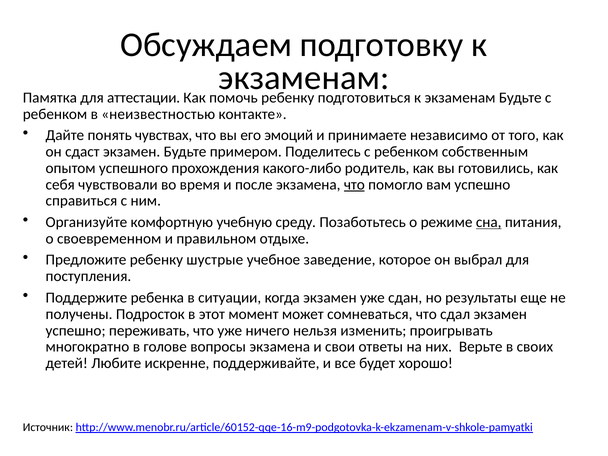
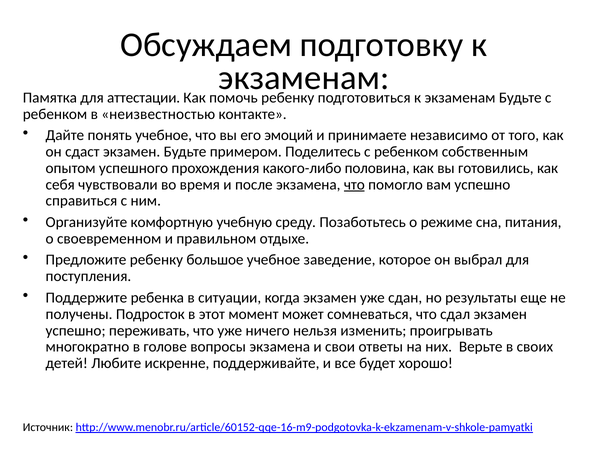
понять чувствах: чувствах -> учебное (164, 135)
родитель: родитель -> половина (377, 168)
сна underline: present -> none (489, 222)
шустрые: шустрые -> большое (215, 260)
